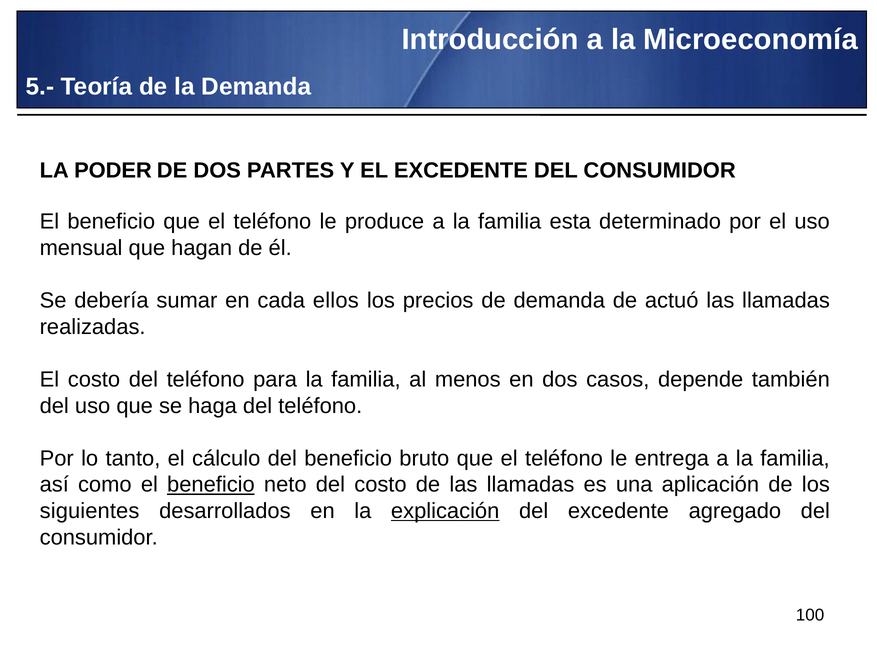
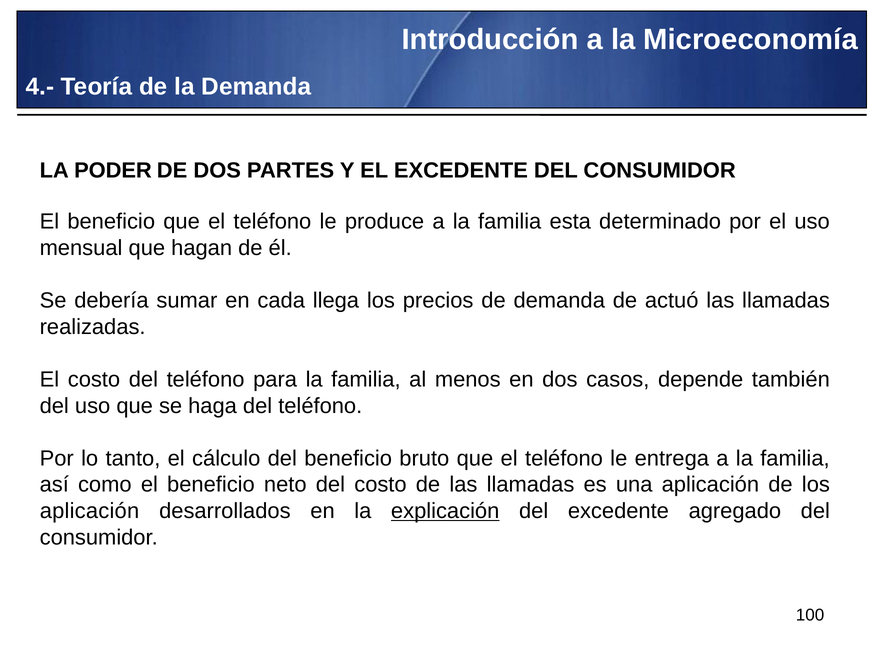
5.-: 5.- -> 4.- (40, 86)
ellos: ellos -> llega (336, 300)
beneficio underline: present -> none (211, 485)
siguientes: siguientes -> aplicación (89, 511)
